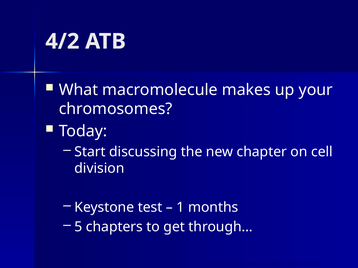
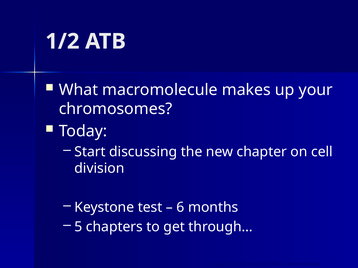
4/2: 4/2 -> 1/2 (62, 41)
1: 1 -> 6 (180, 208)
